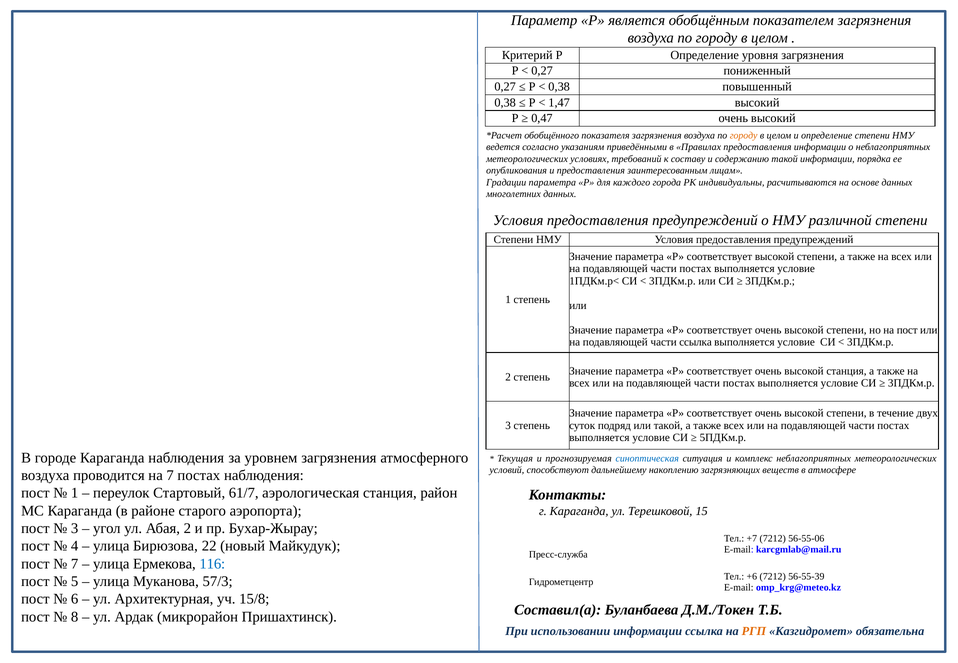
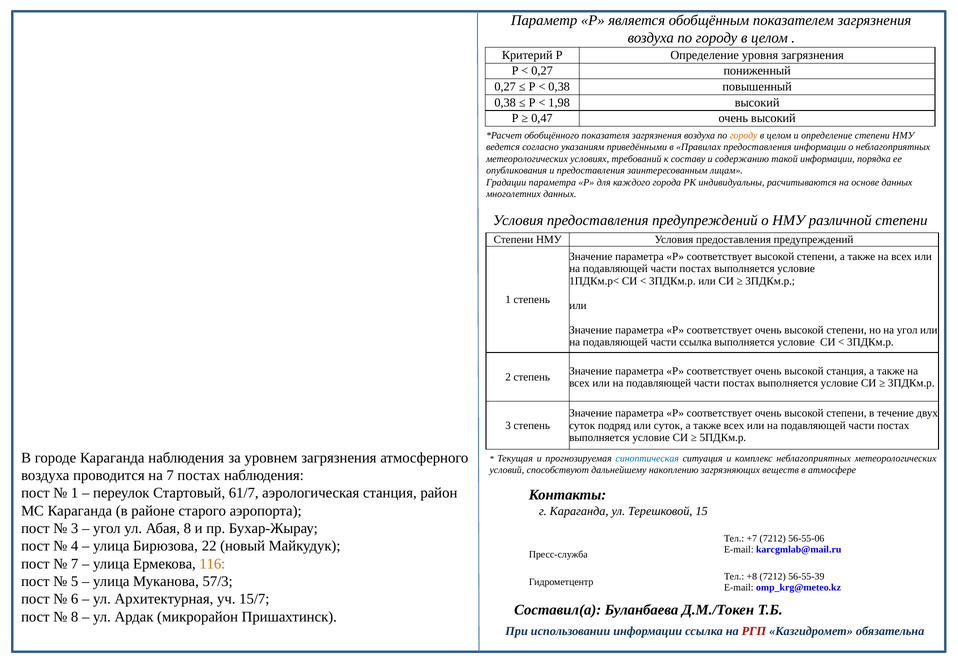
1,47: 1,47 -> 1,98 (559, 103)
на пост: пост -> угол (907, 330)
или такой: такой -> суток (668, 426)
Абая 2: 2 -> 8 (187, 529)
116 colour: blue -> orange (212, 564)
+6: +6 -> +8 (752, 577)
15/8: 15/8 -> 15/7 (254, 599)
РГП colour: orange -> red (754, 632)
